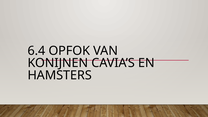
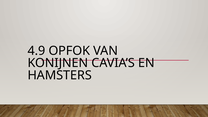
6.4: 6.4 -> 4.9 (36, 51)
